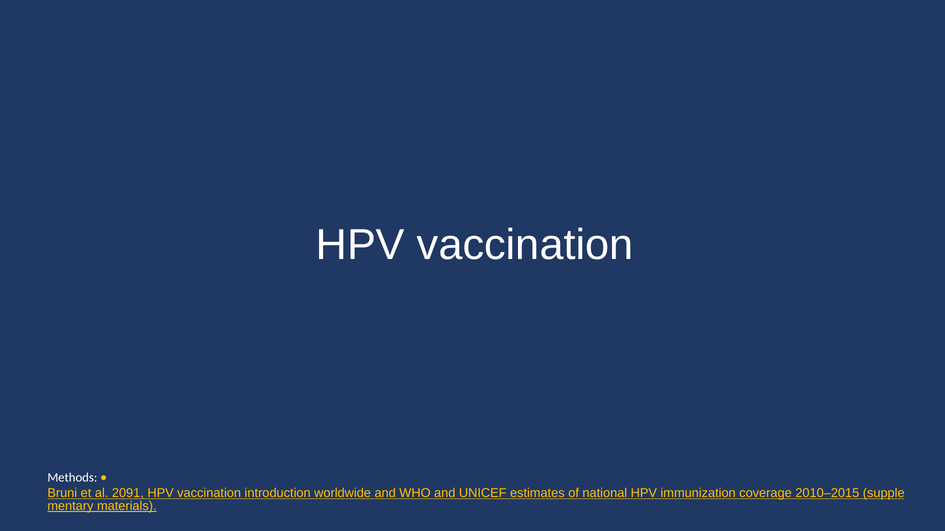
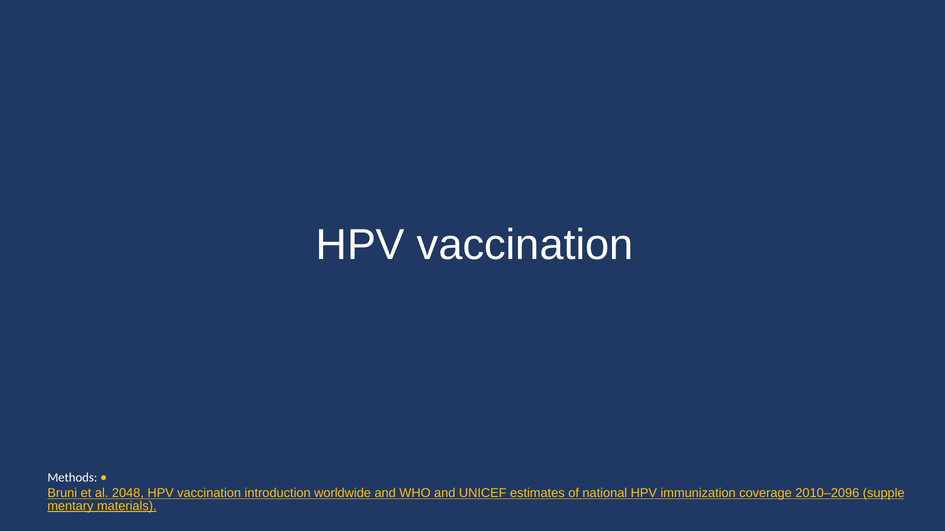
2091: 2091 -> 2048 (128, 494)
2010–2015: 2010–2015 -> 2010–2096 (827, 494)
